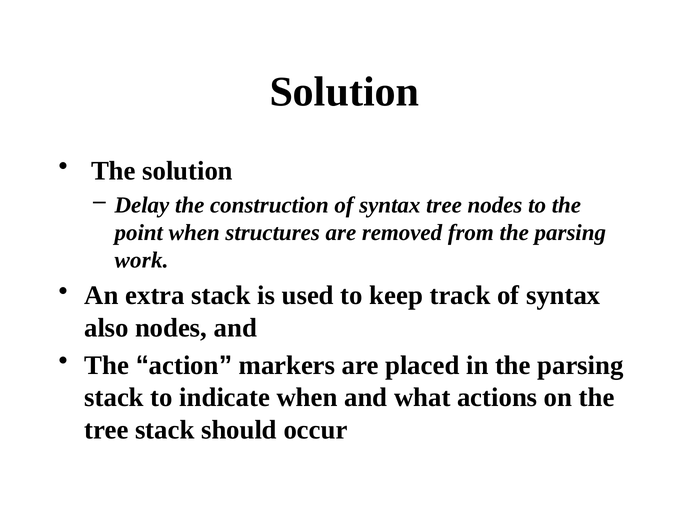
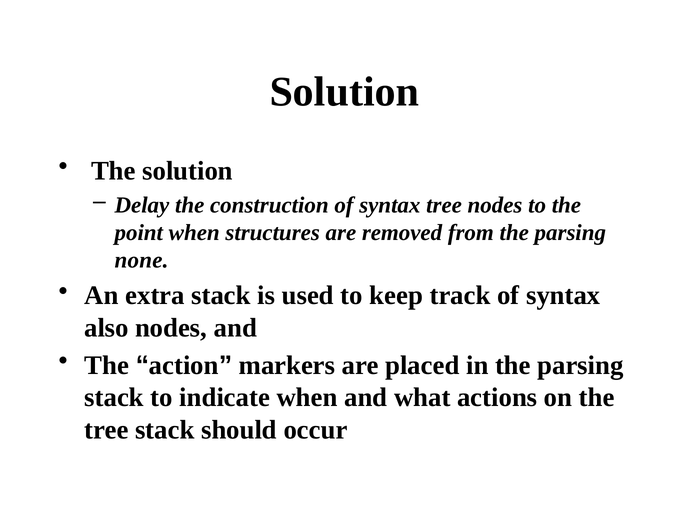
work: work -> none (142, 260)
